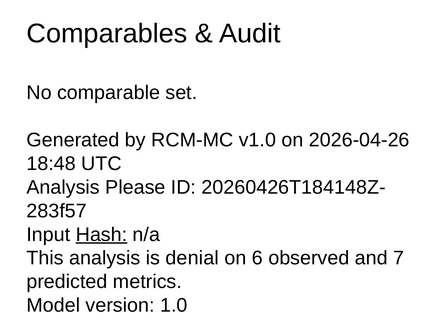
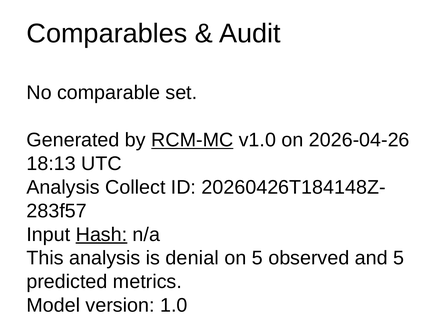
RCM-MC underline: none -> present (192, 140)
18:48: 18:48 -> 18:13 (51, 164)
Please: Please -> Collect (135, 187)
on 6: 6 -> 5 (257, 258)
and 7: 7 -> 5 (399, 258)
